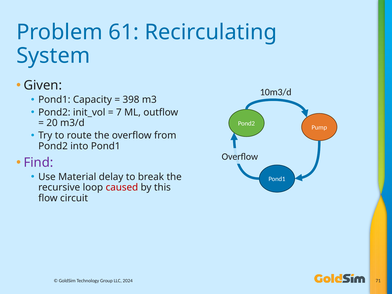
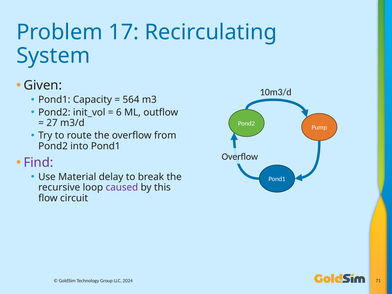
61: 61 -> 17 (124, 32)
398: 398 -> 564 (131, 100)
7: 7 -> 6 (119, 112)
20: 20 -> 27 (52, 123)
caused colour: red -> purple (122, 187)
